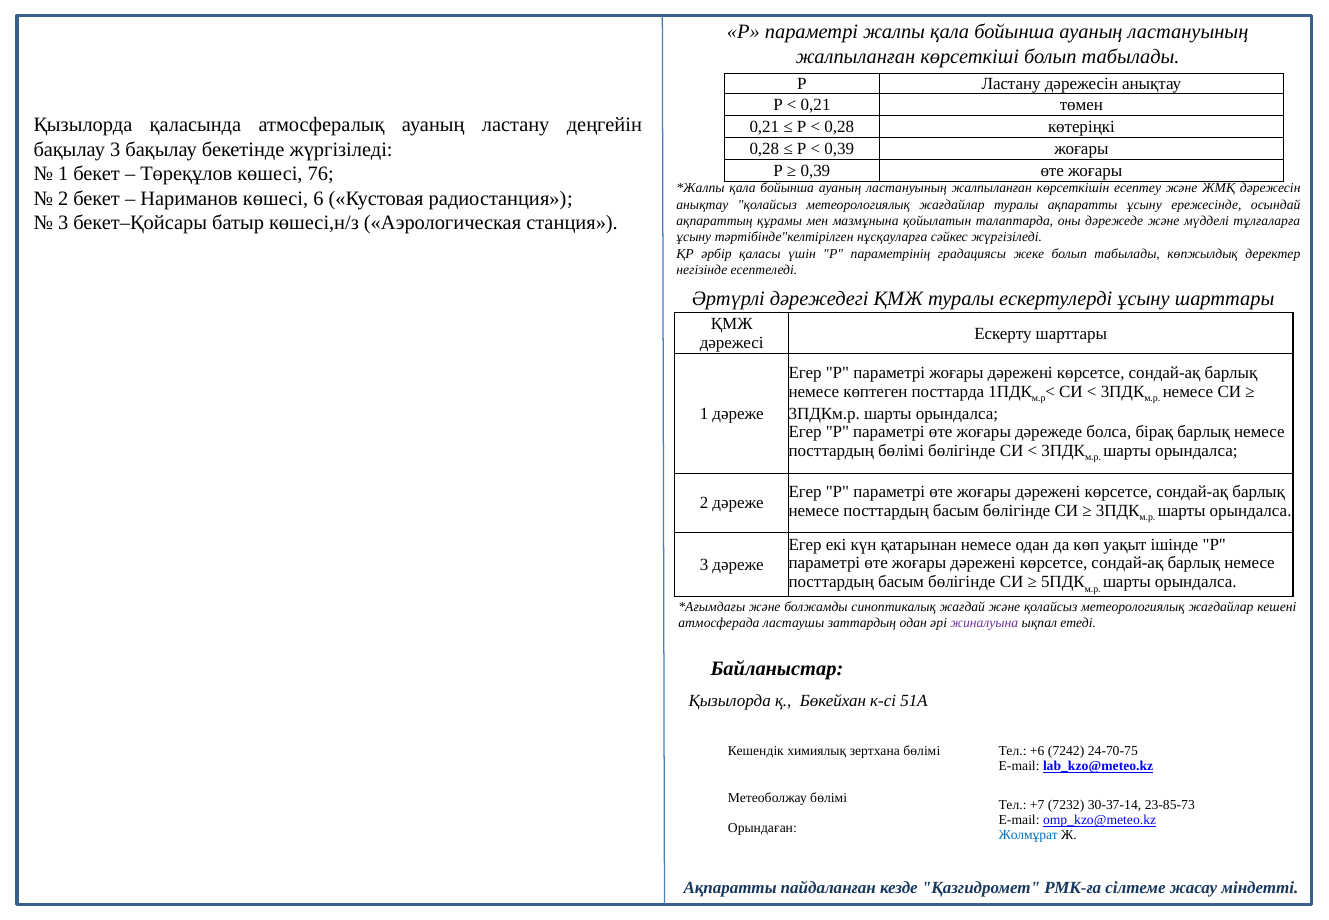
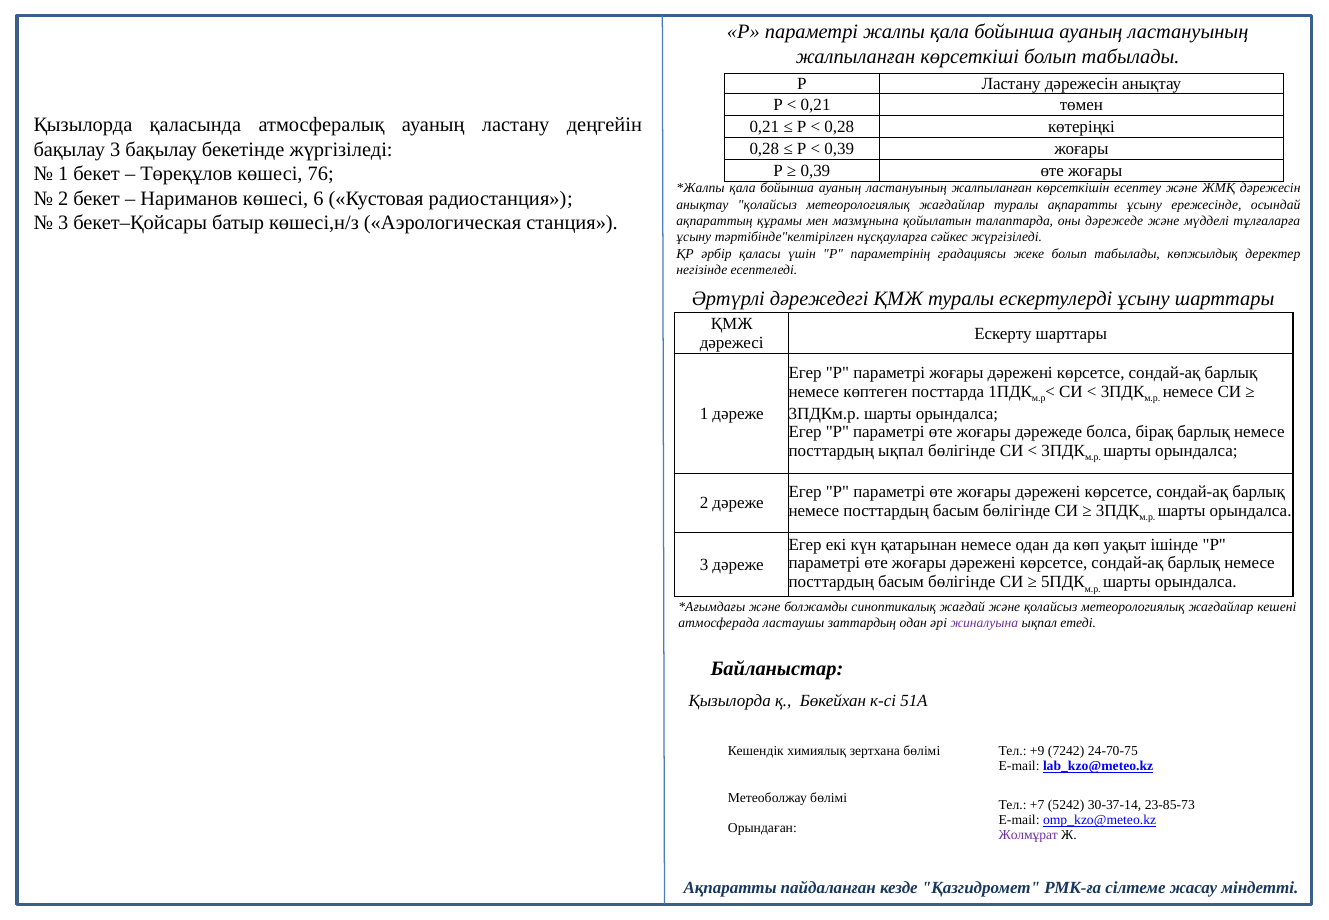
посттардың бөлімі: бөлімі -> ықпал (901, 451)
+6: +6 -> +9 (1037, 751)
7232: 7232 -> 5242 (1066, 805)
Жолмұрат colour: blue -> purple (1028, 835)
